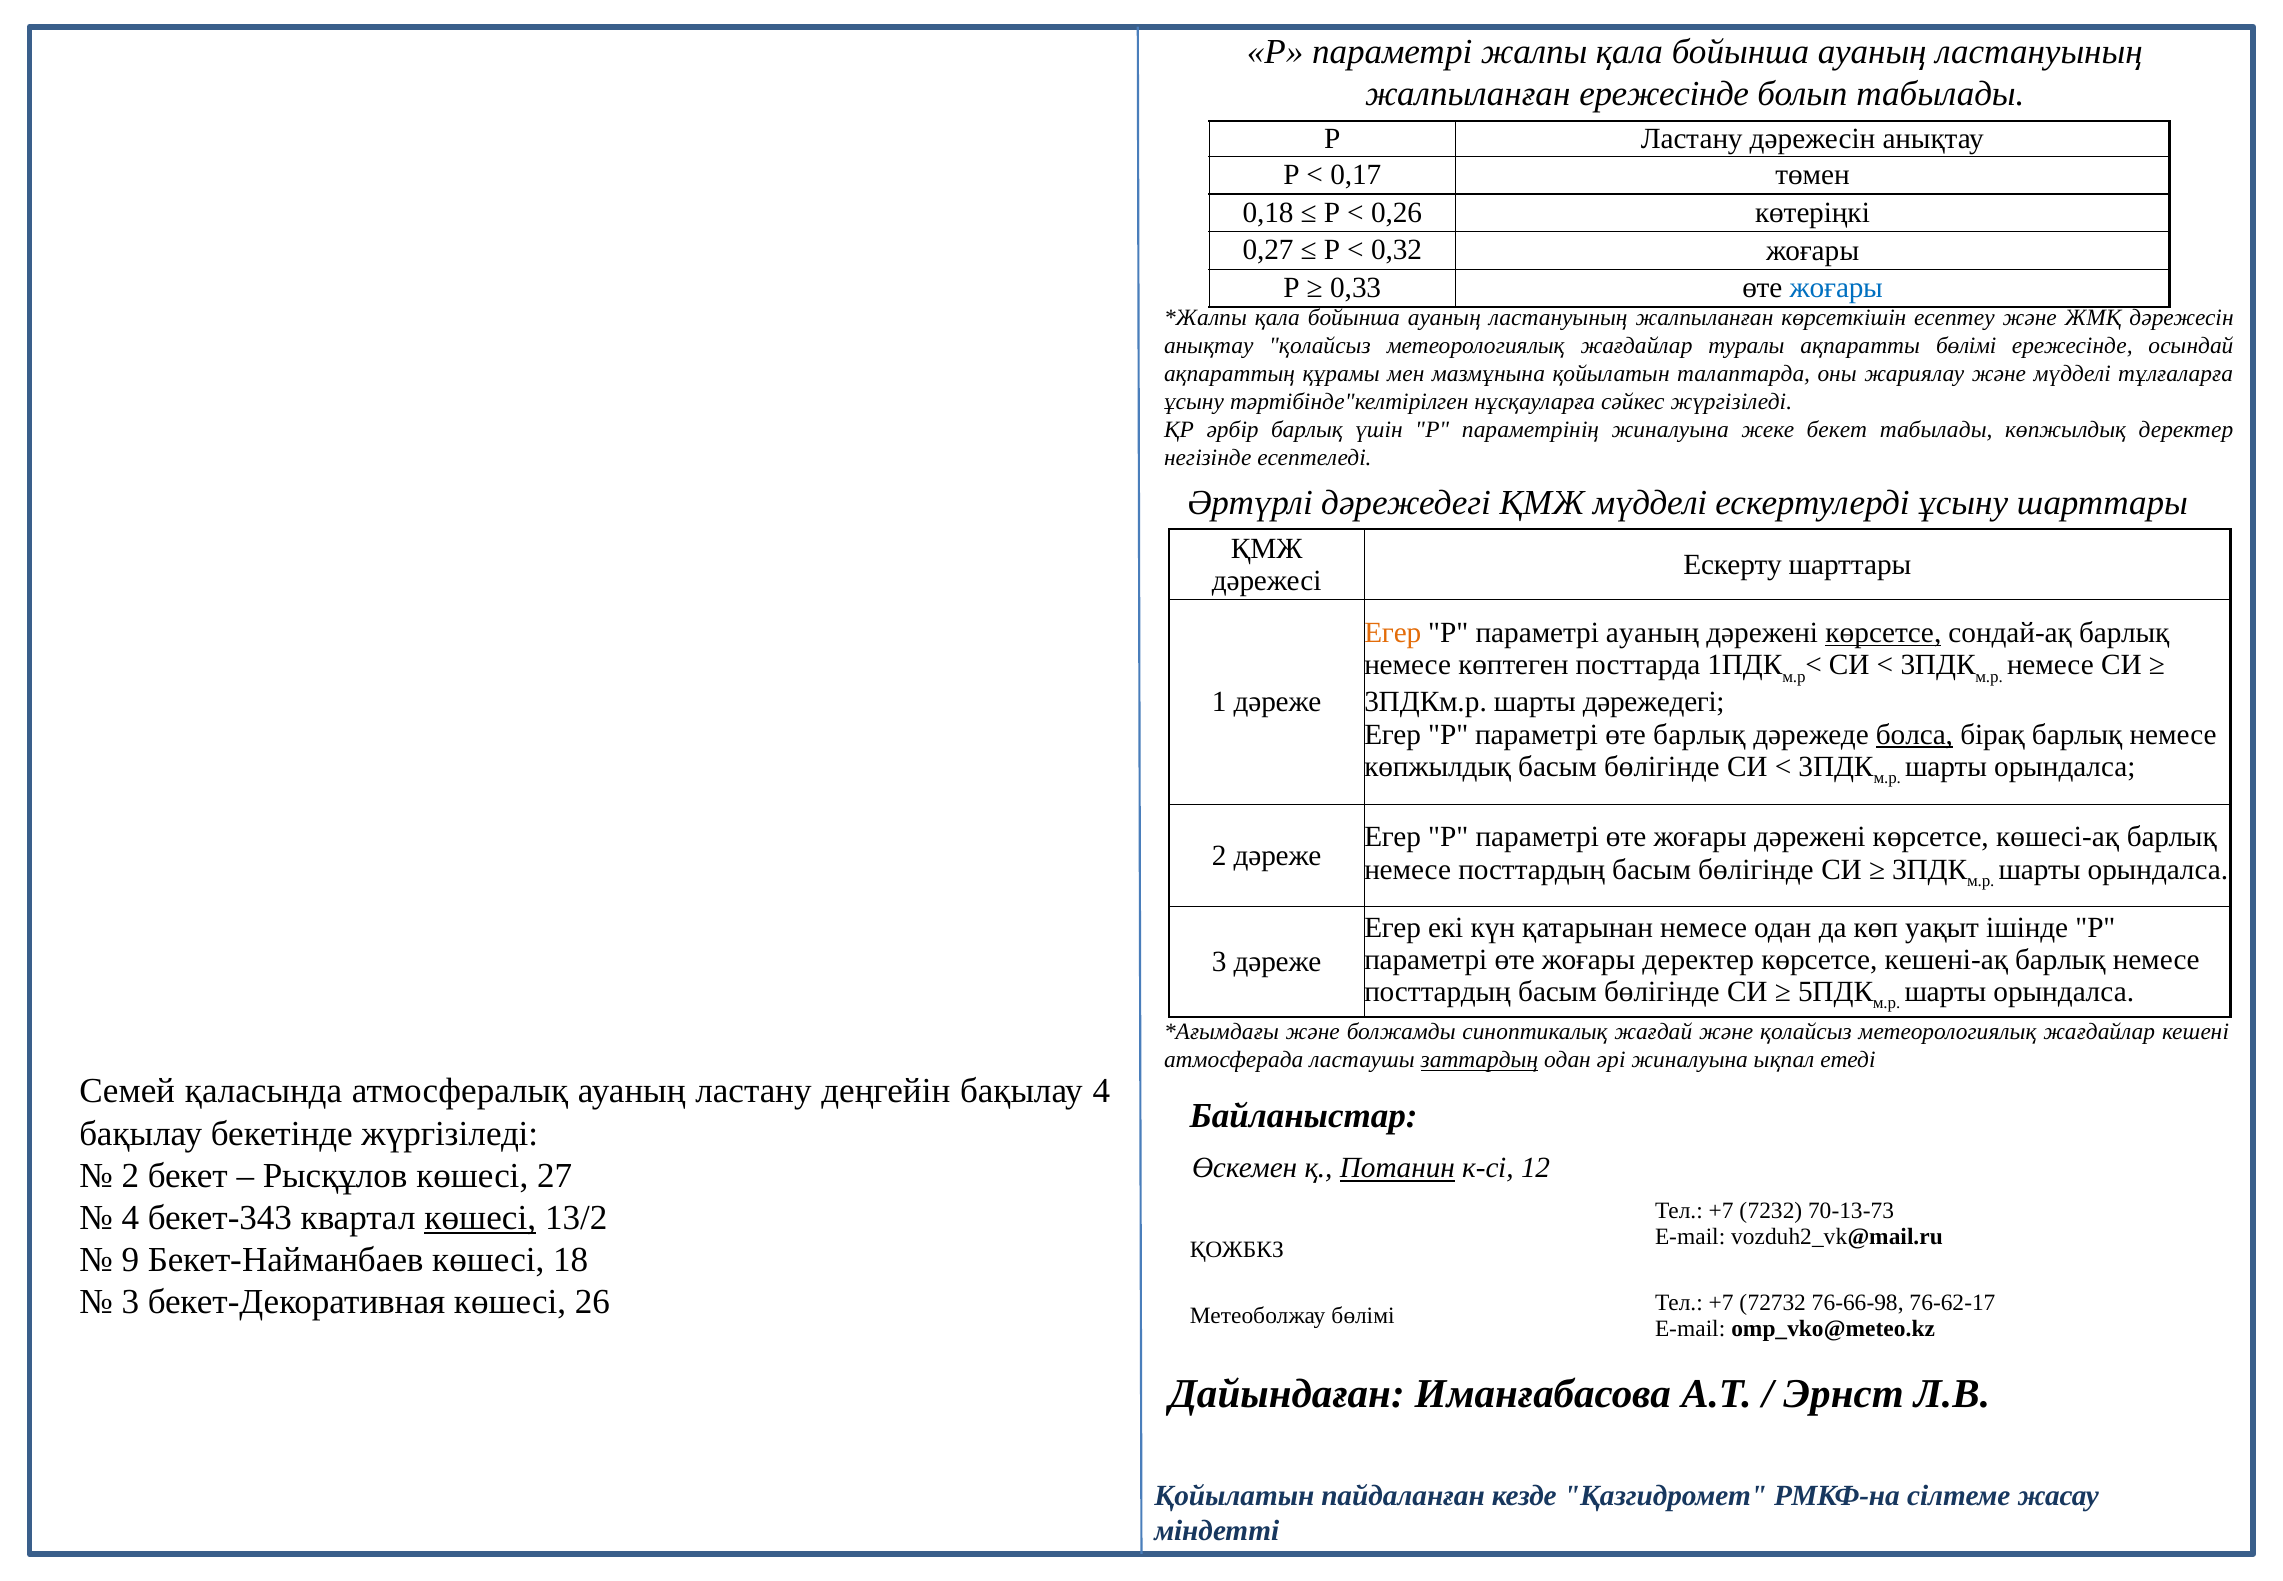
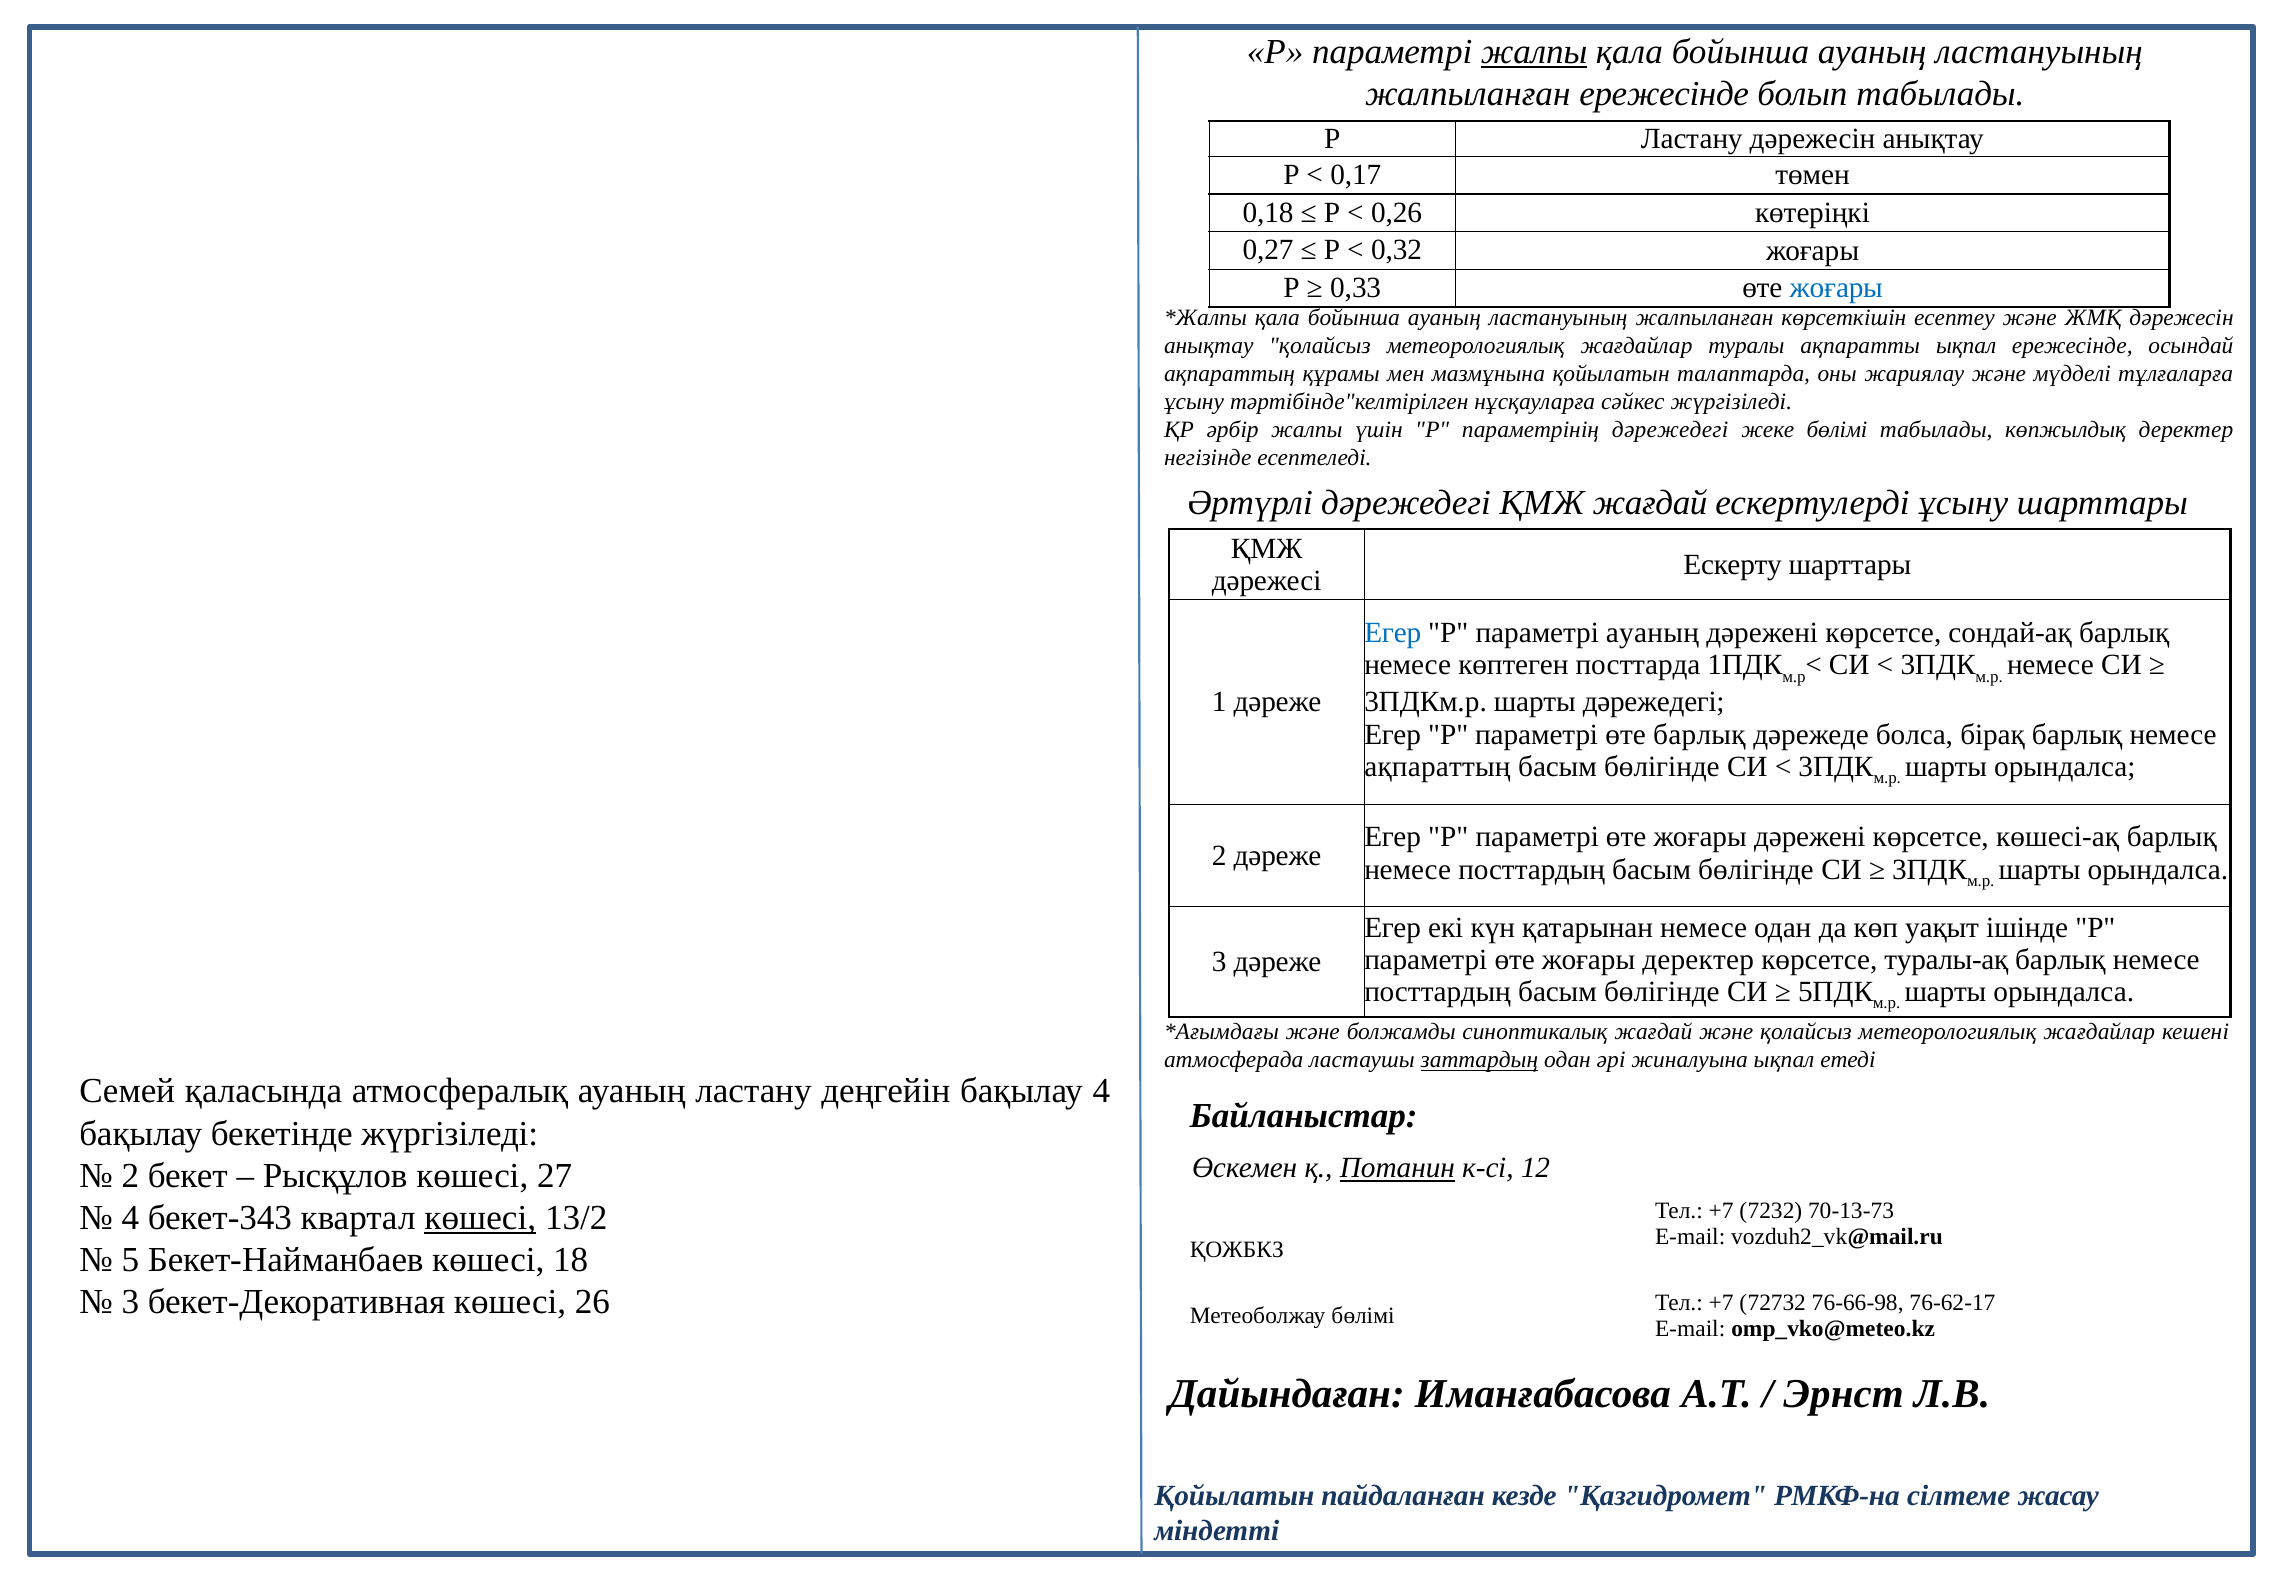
жалпы underline: none -> present (1534, 52)
ақпаратты бөлімі: бөлімі -> ықпал (1966, 346)
әрбір барлық: барлық -> жалпы (1307, 430)
параметрінің жиналуына: жиналуына -> дәрежедегі (1670, 430)
жеке бекет: бекет -> бөлімі (1837, 430)
ҚМЖ мүдделі: мүдделі -> жағдай (1650, 502)
Егер colour: orange -> blue (1393, 633)
көрсетсе underline: present -> none (1883, 633)
болса underline: present -> none (1914, 734)
көпжылдық: көпжылдық -> ақпараттың (1437, 766)
кешені-ақ: кешені-ақ -> туралы-ақ (1946, 959)
9: 9 -> 5 (130, 1260)
